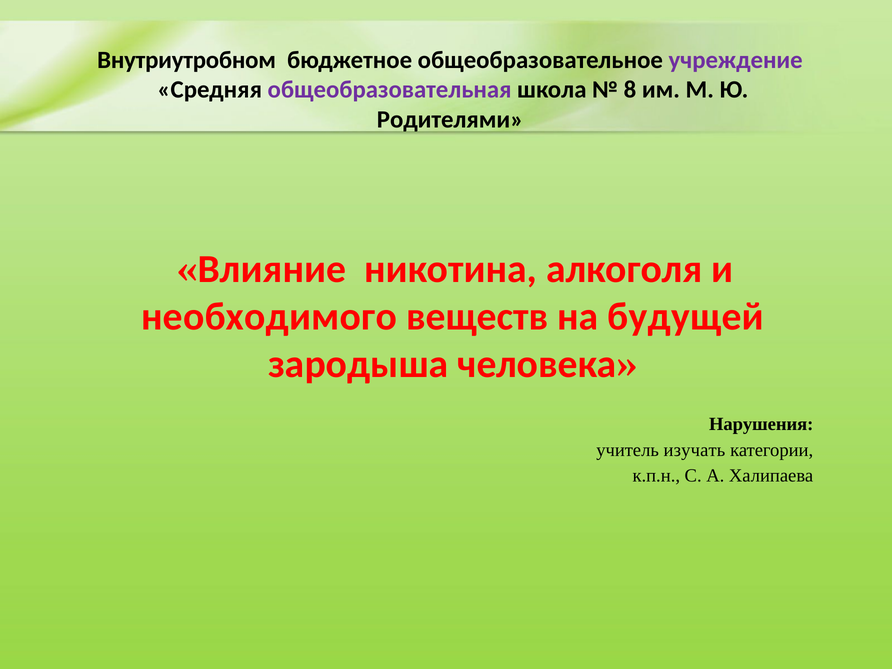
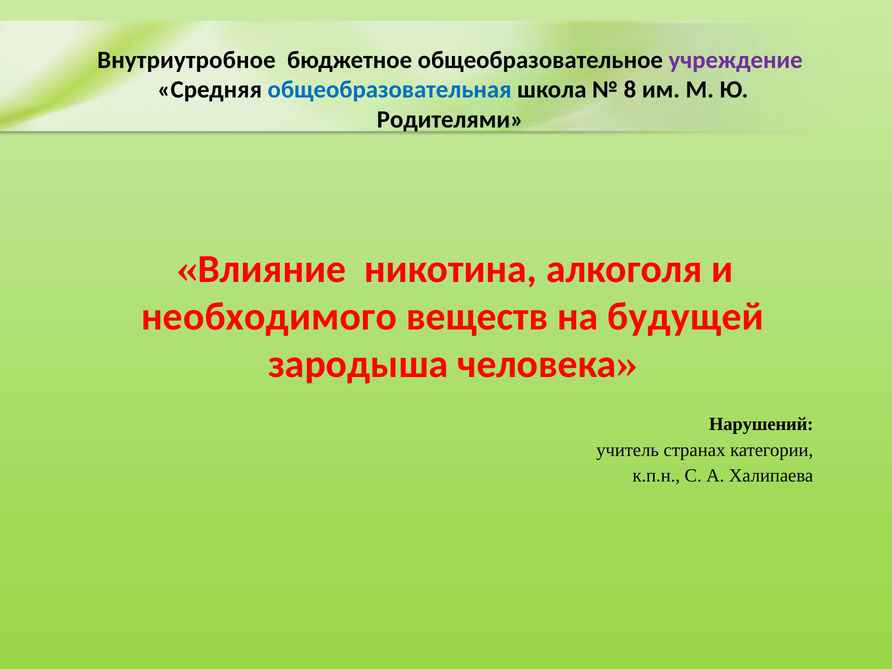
Внутриутробном: Внутриутробном -> Внутриутробное (186, 60)
общеобразовательная colour: purple -> blue (390, 90)
Нарушения: Нарушения -> Нарушений (761, 424)
изучать: изучать -> странах (695, 450)
